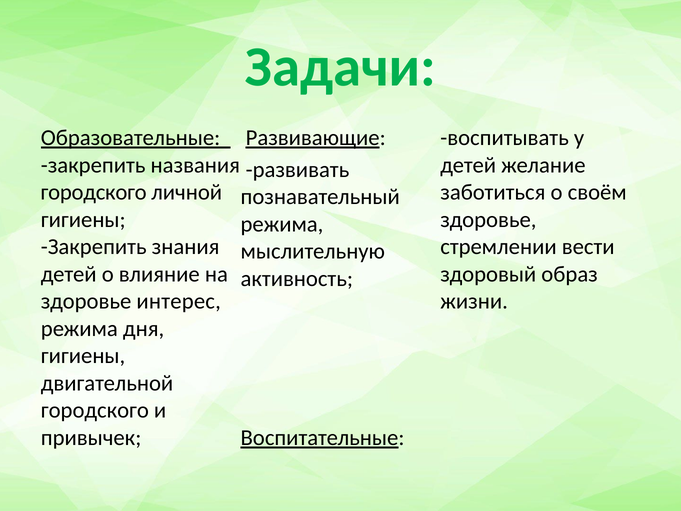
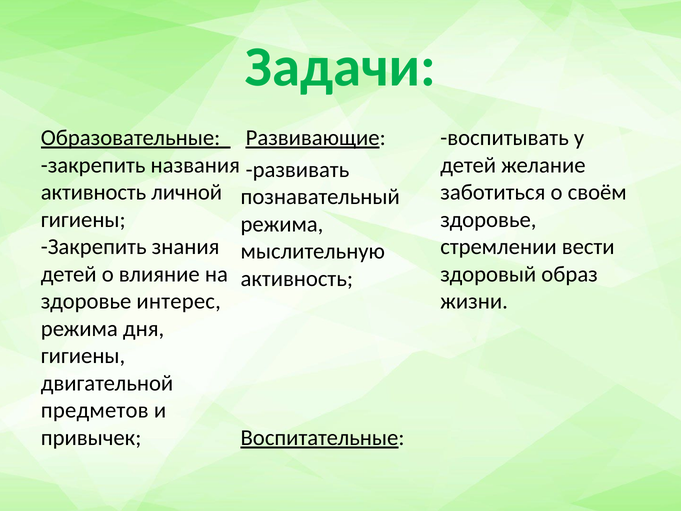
городского: городского -> активность (94, 192)
городского: городского -> предметов (95, 410)
